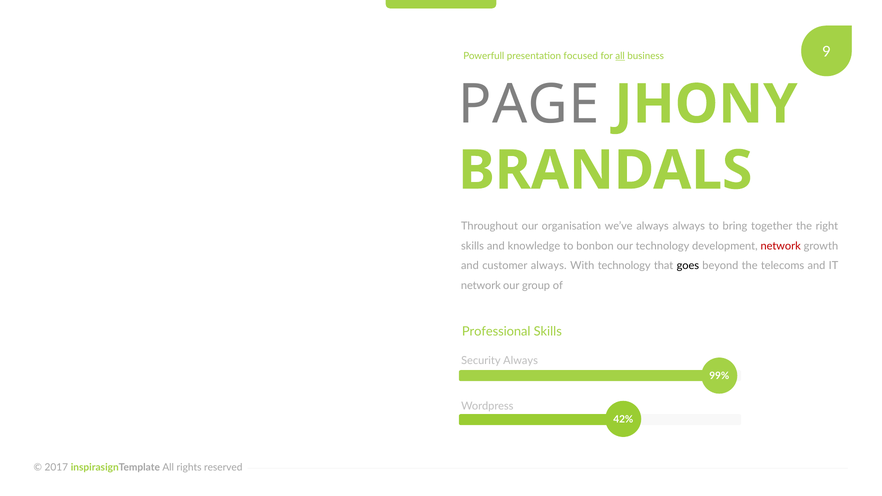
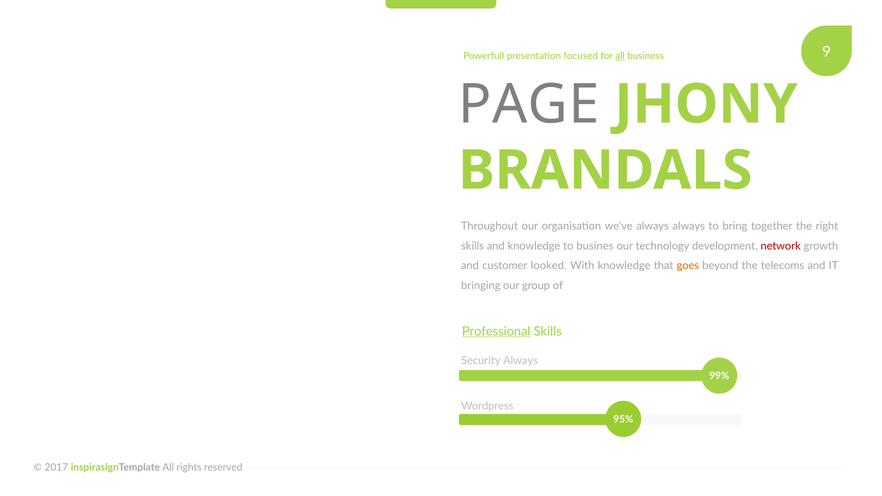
bonbon: bonbon -> busines (595, 246)
customer always: always -> looked (549, 266)
With technology: technology -> knowledge (624, 266)
goes colour: black -> orange (688, 266)
network: network -> bringing (481, 286)
Professional underline: none -> present (496, 331)
42%: 42% -> 95% (623, 420)
